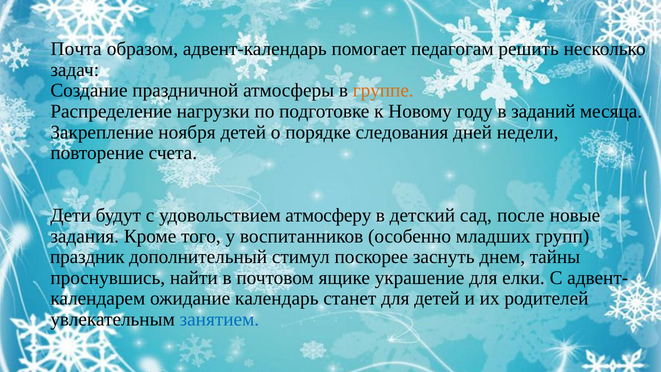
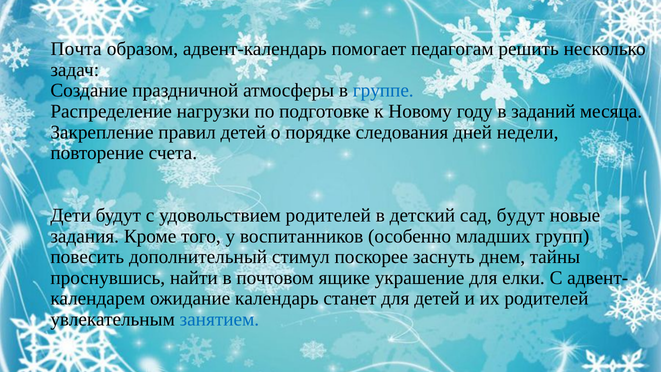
группе colour: orange -> blue (383, 91)
ноября: ноября -> правил (187, 132)
удовольствием атмосферу: атмосферу -> родителей (328, 215)
сад после: после -> будут (521, 215)
праздник: праздник -> повесить (87, 257)
